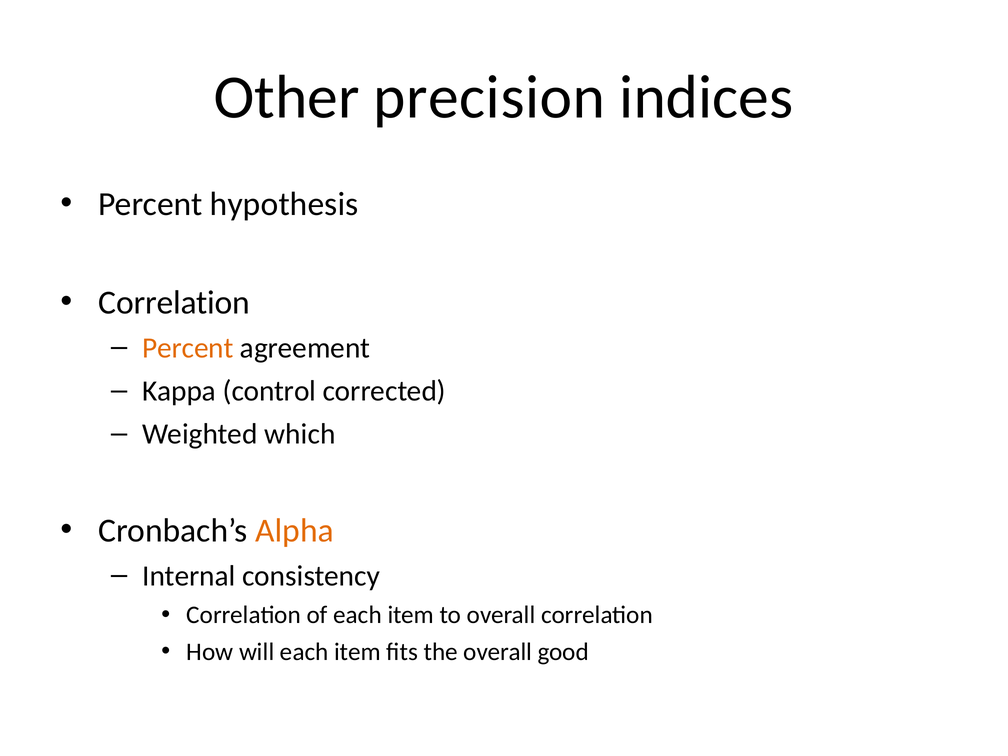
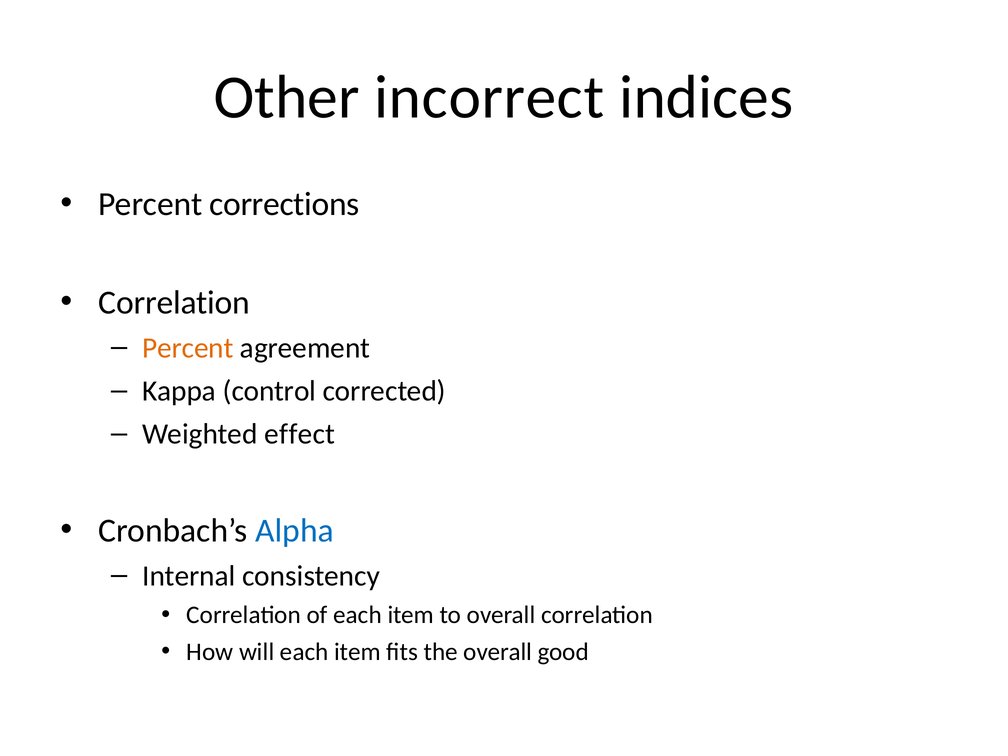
precision: precision -> incorrect (489, 98)
hypothesis: hypothesis -> corrections (284, 204)
which: which -> effect (300, 434)
Alpha colour: orange -> blue (295, 531)
